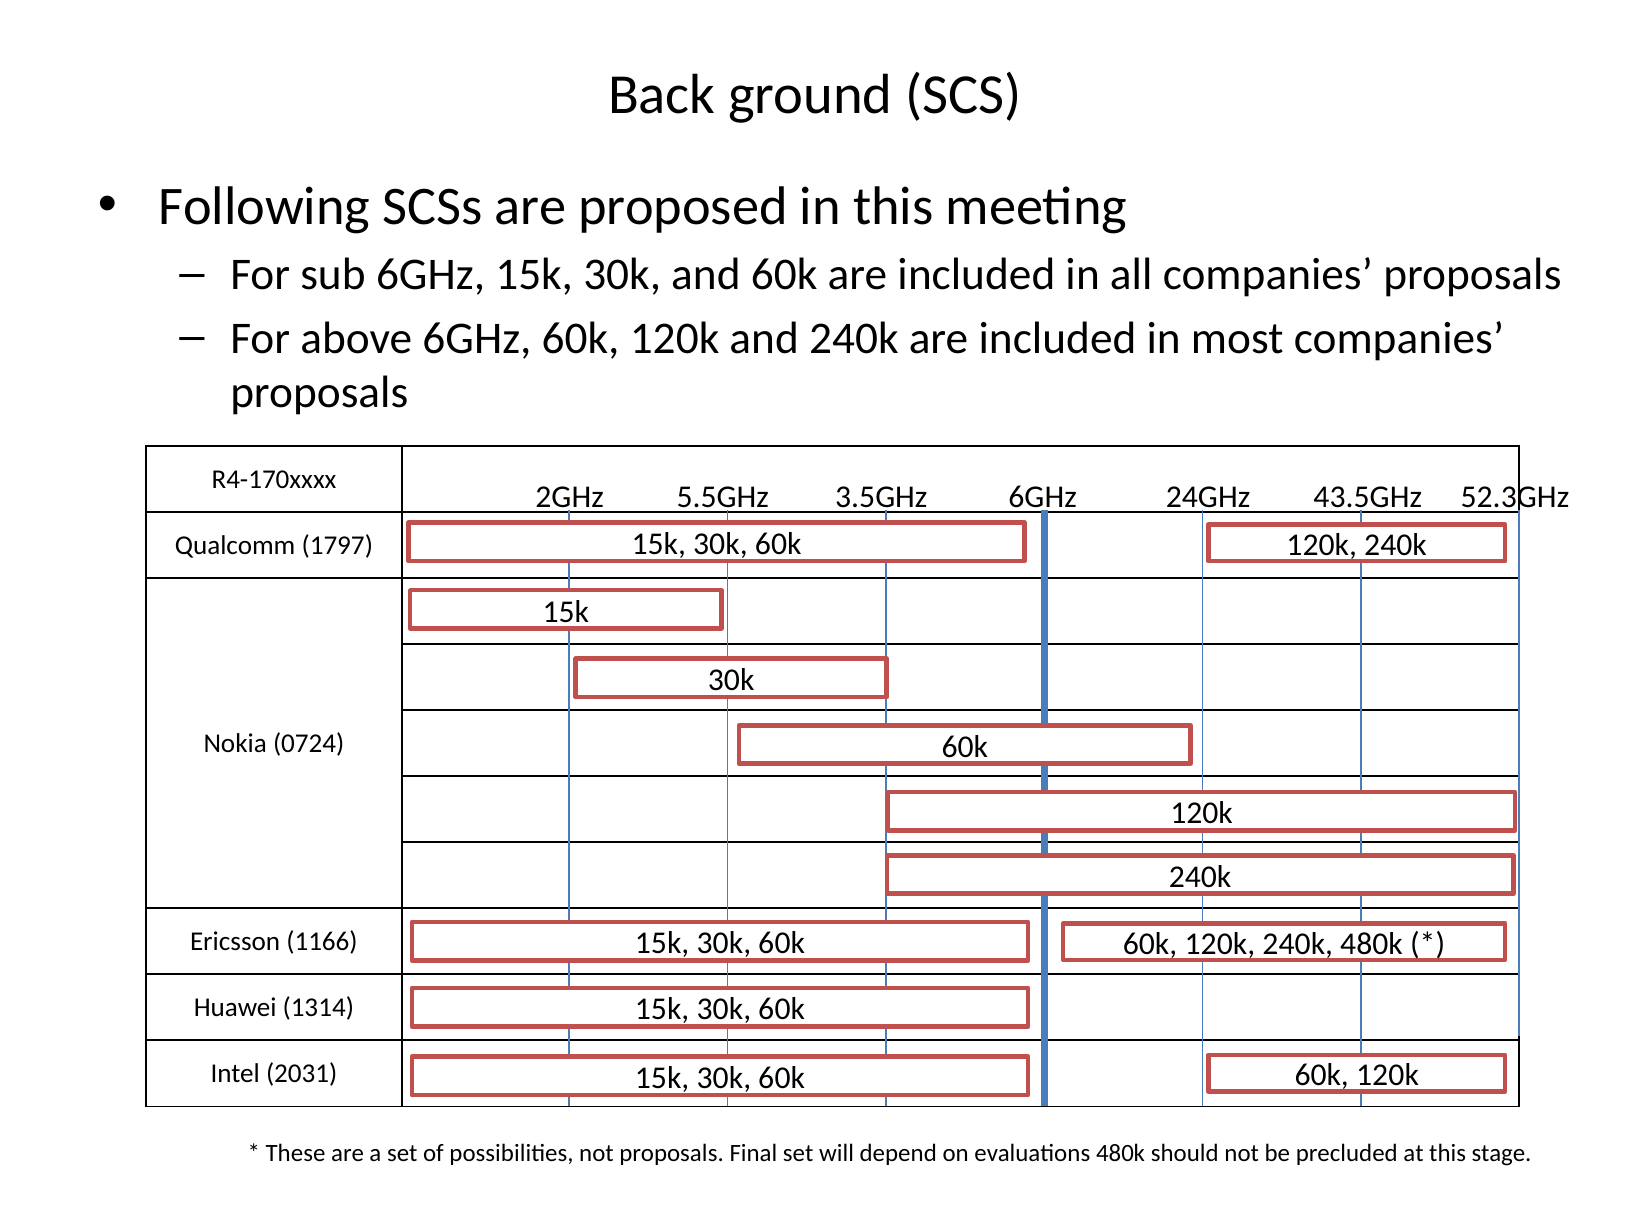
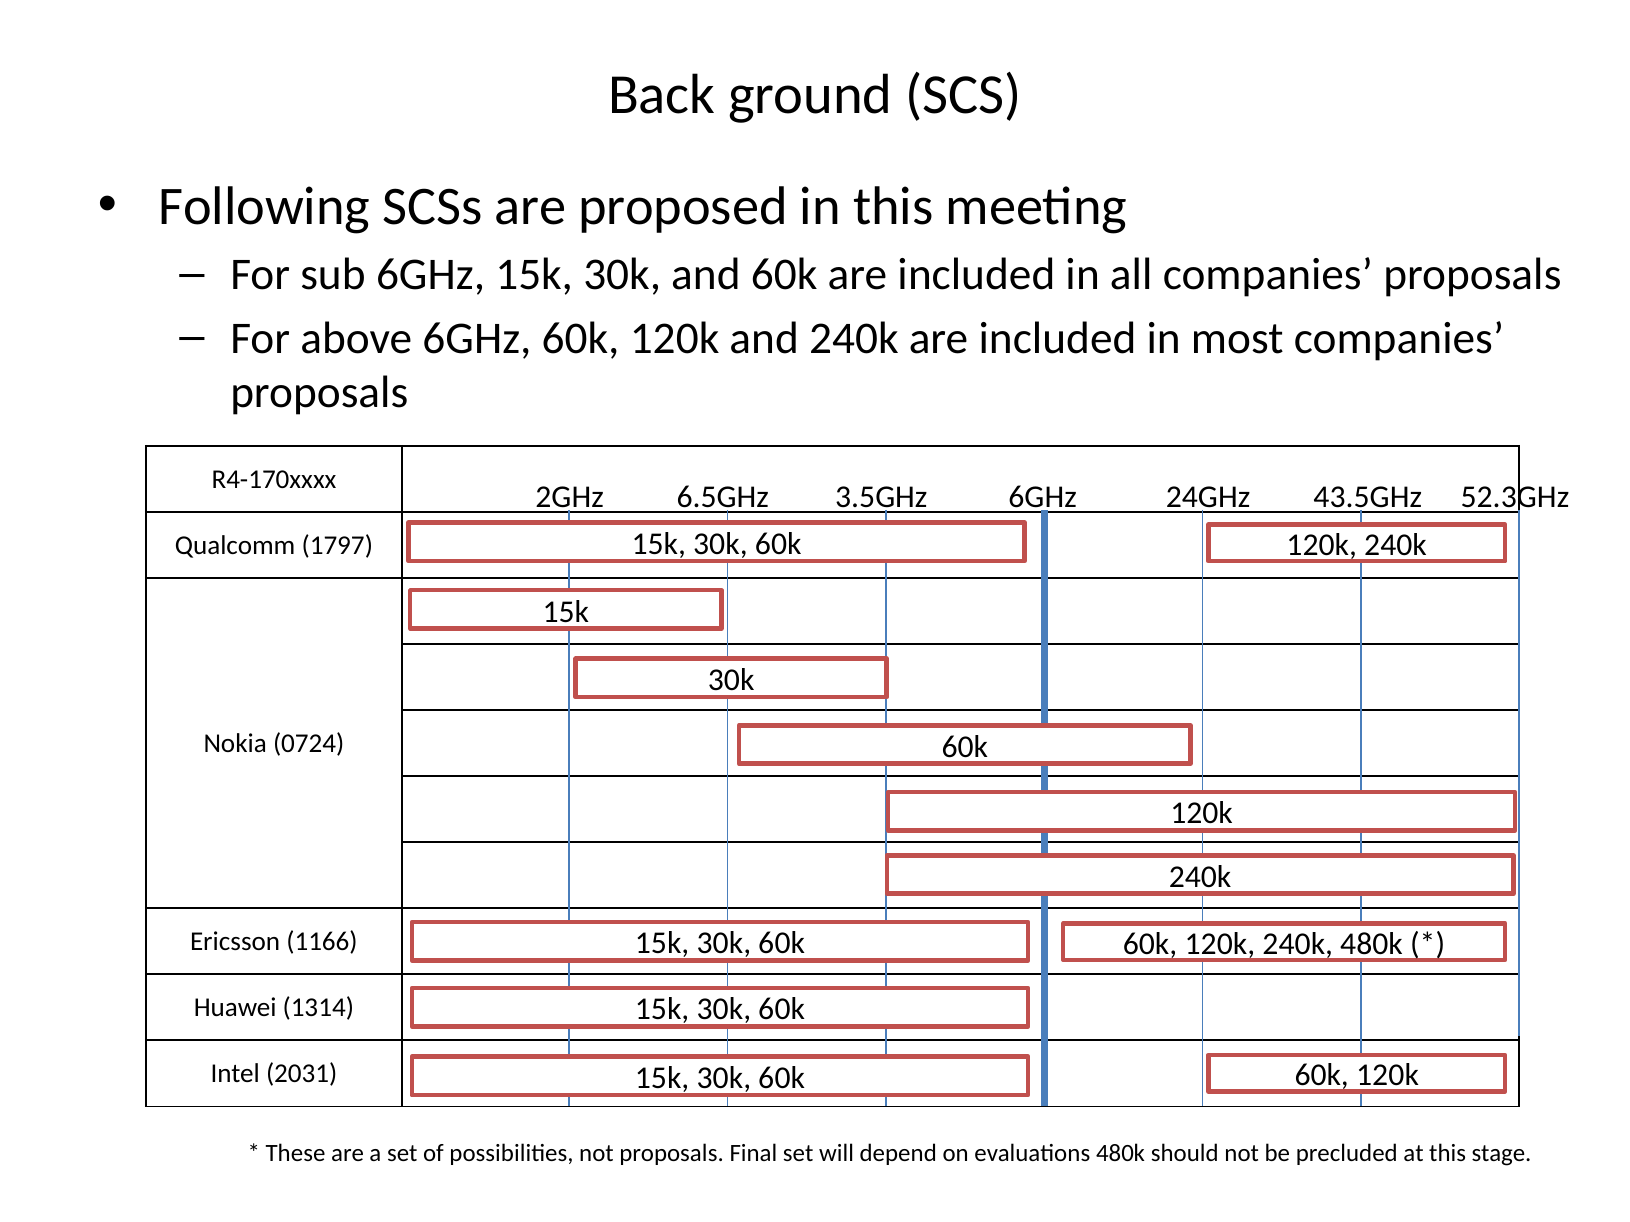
5.5GHz: 5.5GHz -> 6.5GHz (723, 497)
